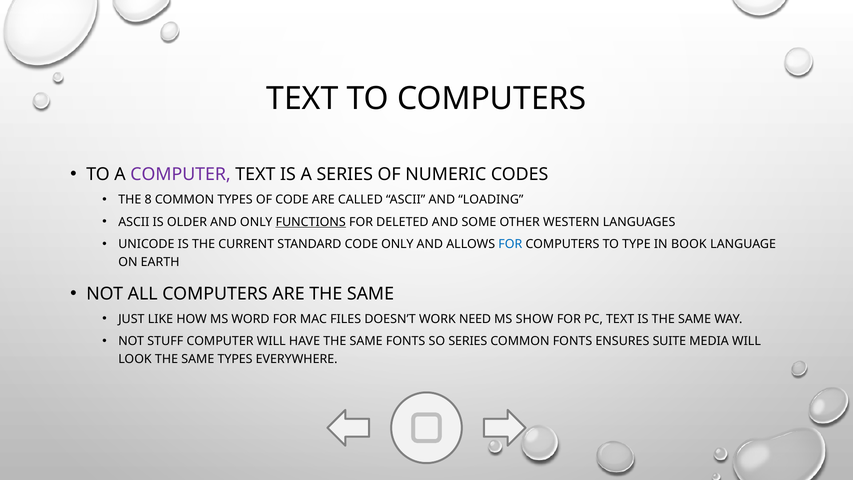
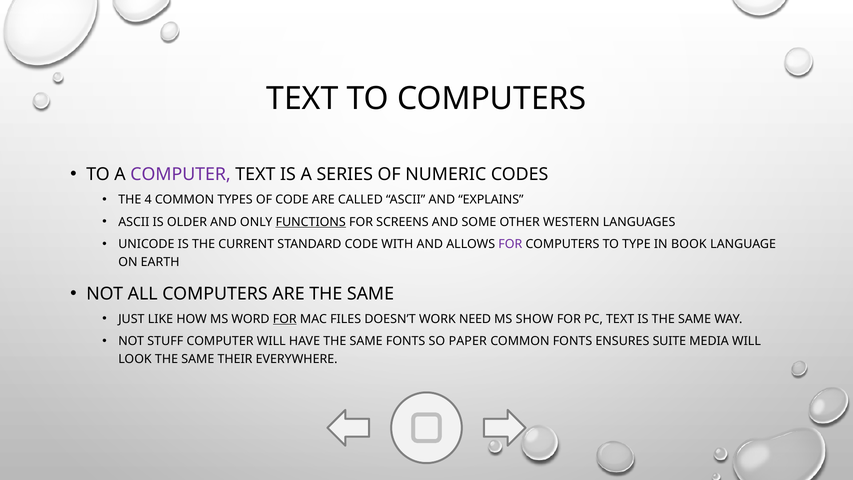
8: 8 -> 4 (148, 199)
LOADING: LOADING -> EXPLAINS (491, 199)
DELETED: DELETED -> SCREENS (402, 222)
CODE ONLY: ONLY -> WITH (397, 244)
FOR colour: blue -> purple (510, 244)
FOR underline: none -> present (285, 319)
SO SERIES: SERIES -> PAPER (468, 341)
SAME TYPES: TYPES -> THEIR (235, 359)
